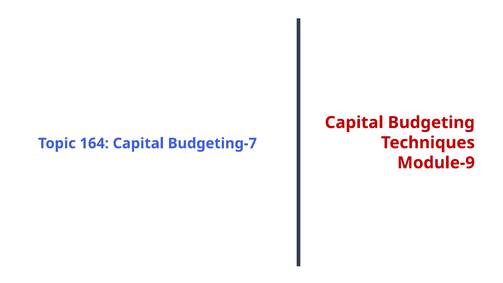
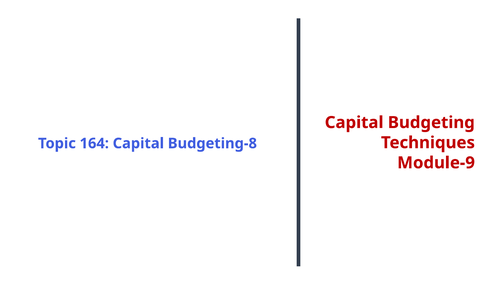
Budgeting-7: Budgeting-7 -> Budgeting-8 (212, 143)
